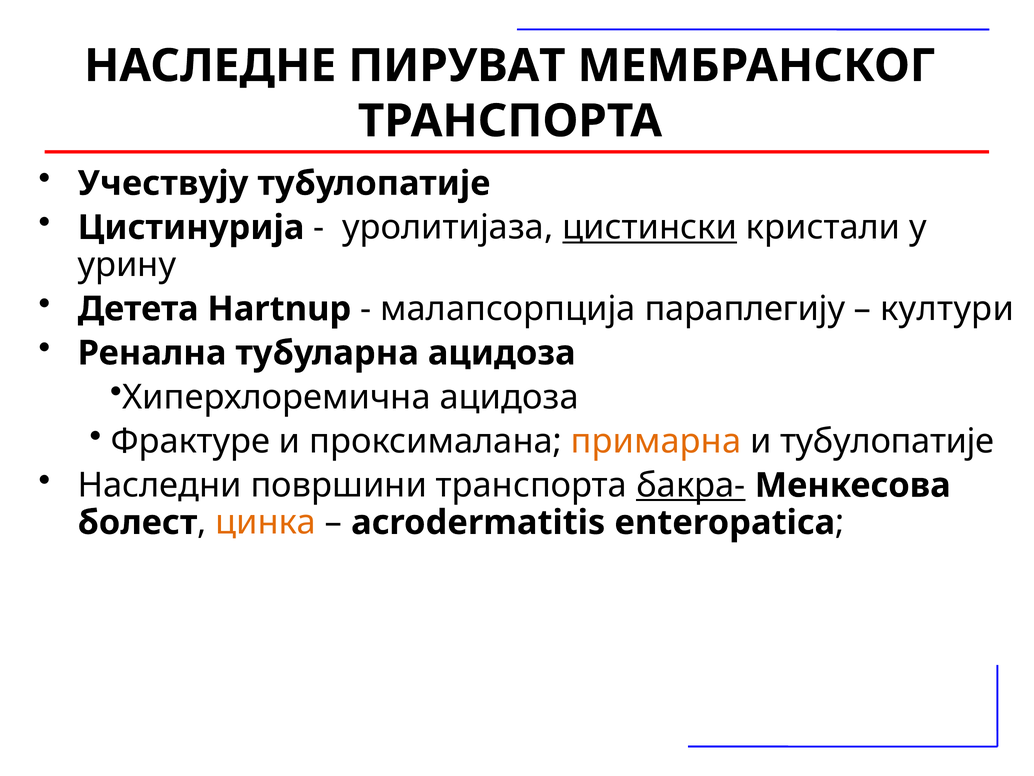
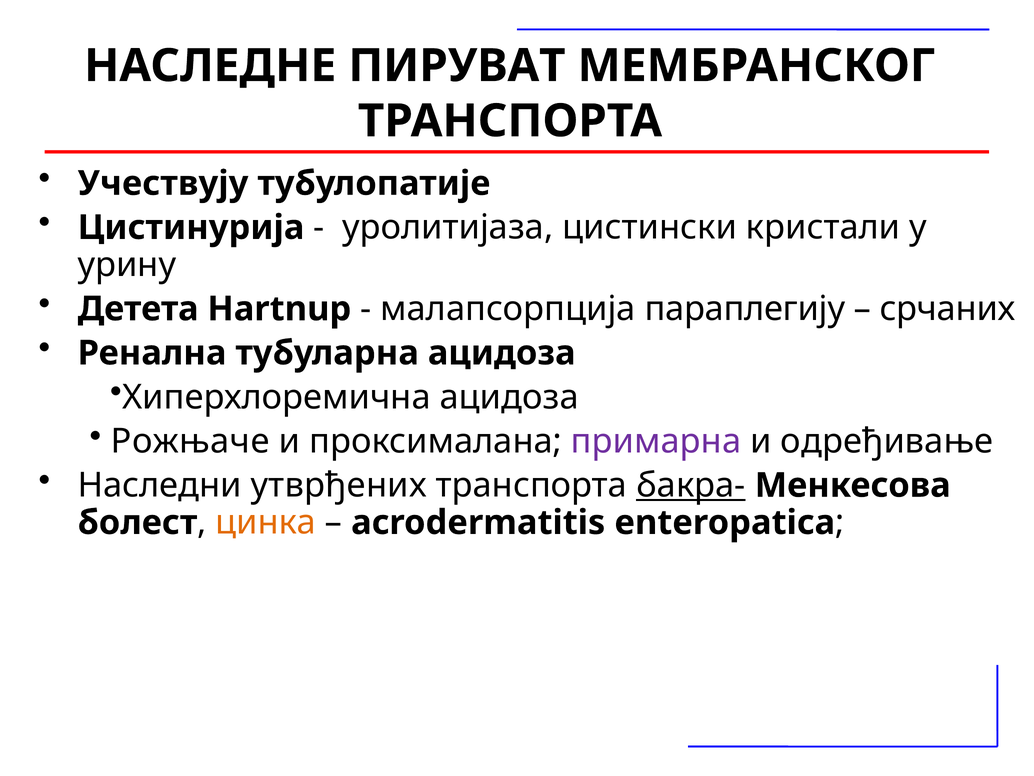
цистински underline: present -> none (650, 227)
култури: култури -> срчаних (947, 309)
Фрактуре: Фрактуре -> Рожњаче (190, 441)
примарна colour: orange -> purple (656, 441)
и тубулопатије: тубулопатије -> одређивање (887, 441)
површини: површини -> утврђених (339, 485)
